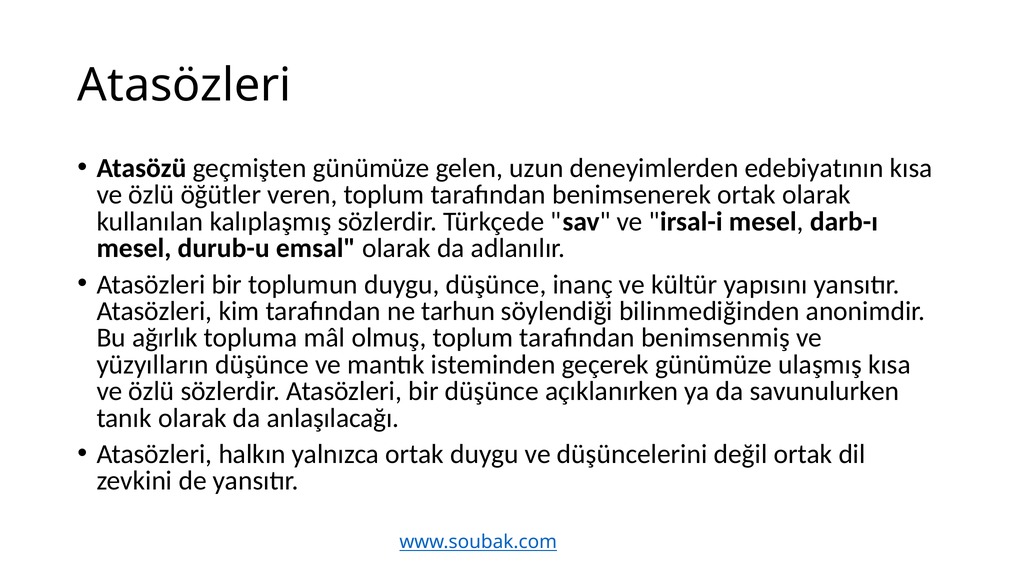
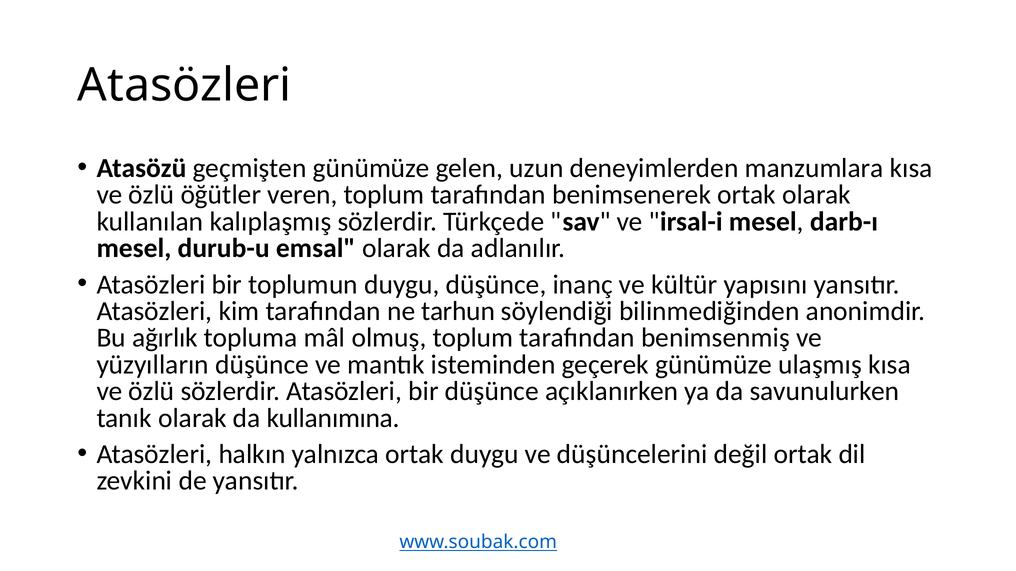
edebiyatının: edebiyatının -> manzumlara (814, 168)
anlaşılacağı: anlaşılacağı -> kullanımına (333, 418)
